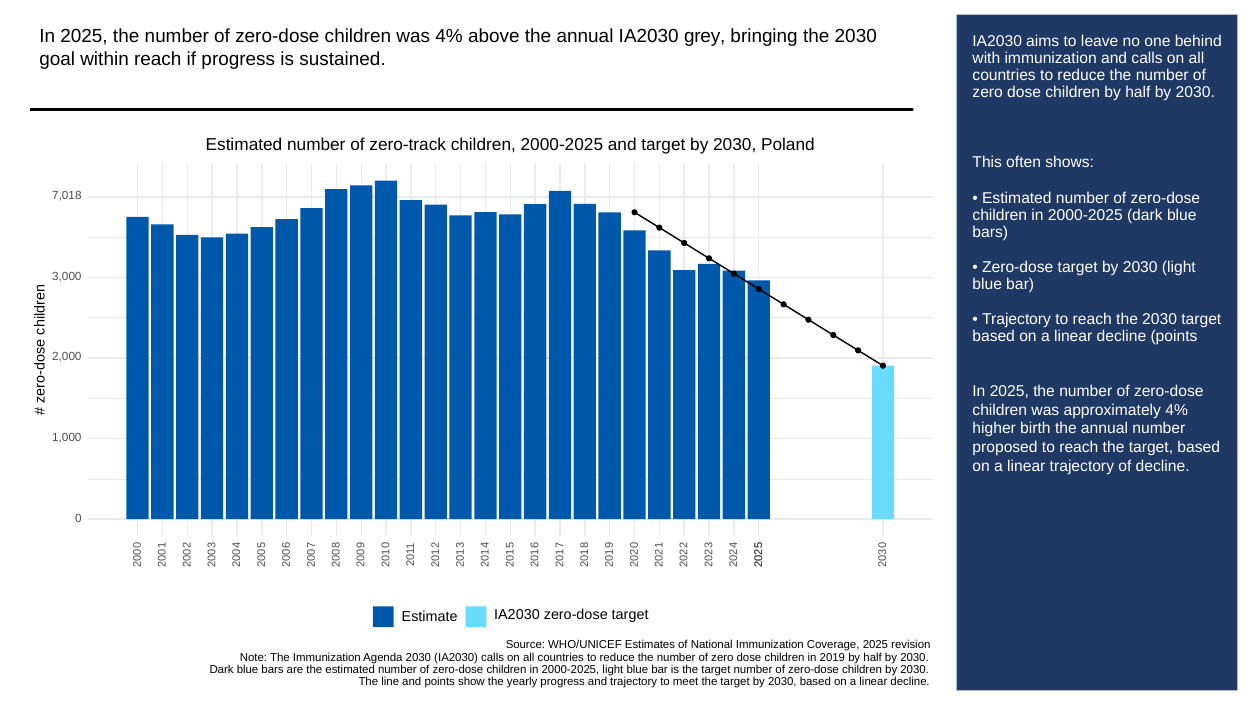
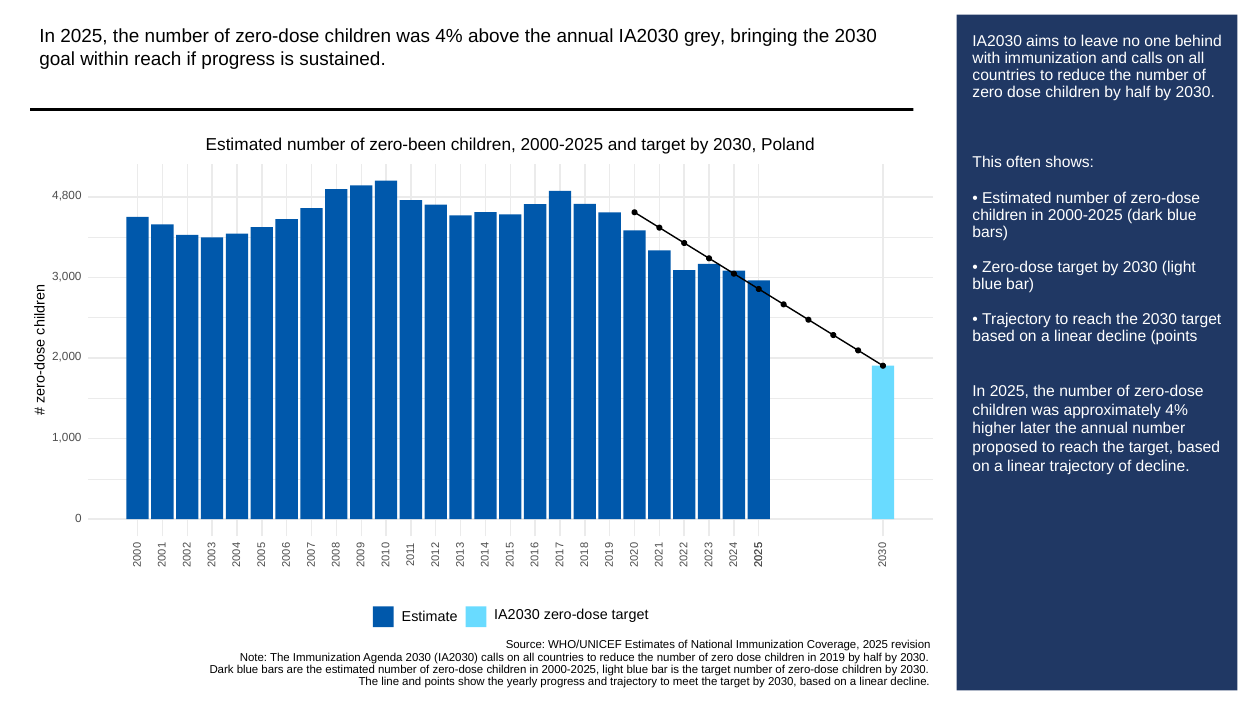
zero-track: zero-track -> zero-been (408, 144)
7,018: 7,018 -> 4,800 (67, 196)
birth: birth -> later (1035, 429)
